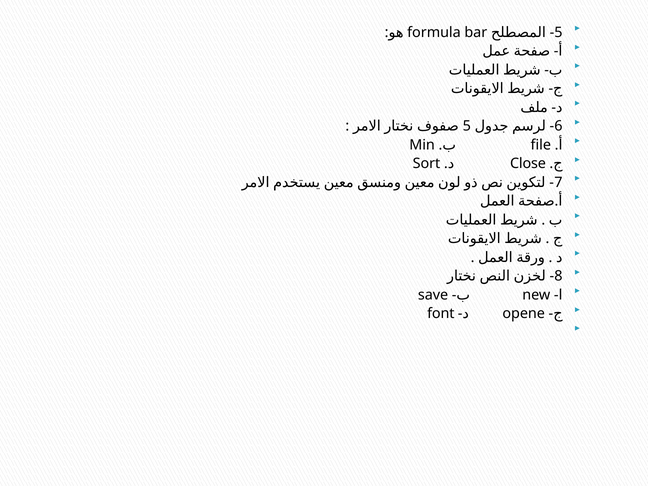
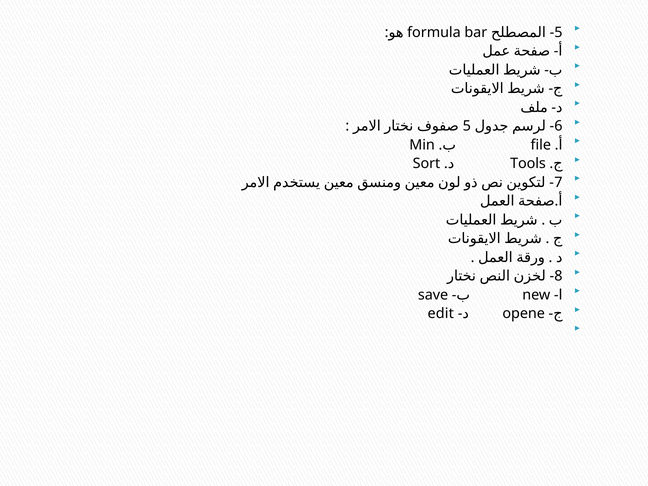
Close: Close -> Tools (528, 164)
font: font -> edit (441, 314)
